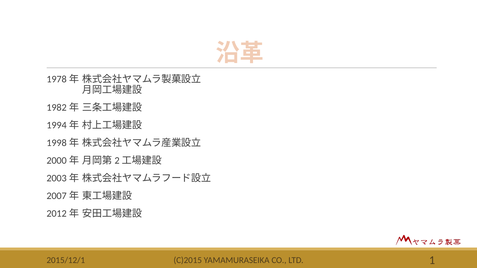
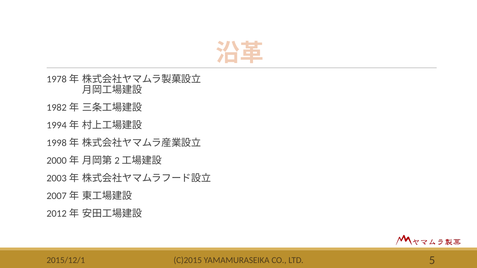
1: 1 -> 5 (432, 261)
